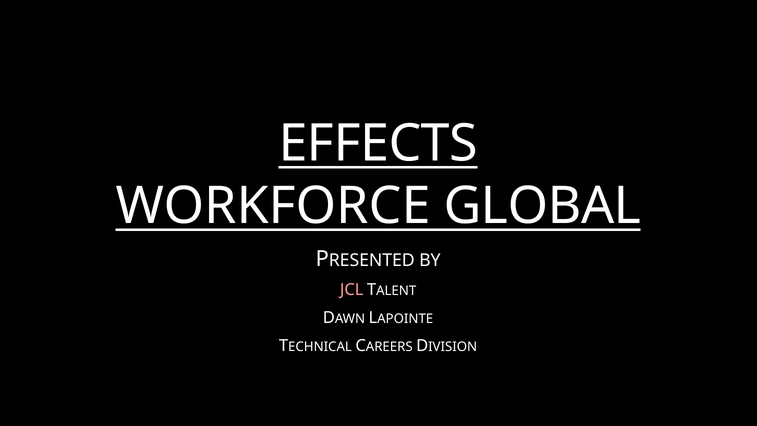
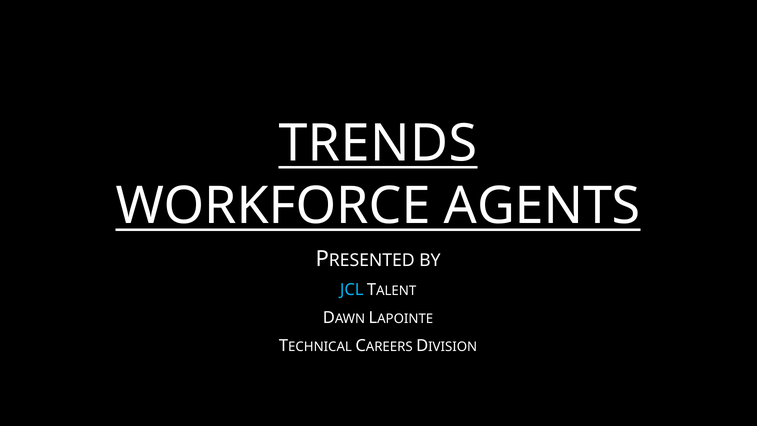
EFFECTS: EFFECTS -> TRENDS (378, 144)
GLOBAL: GLOBAL -> AGENTS (542, 206)
JCL colour: pink -> light blue (352, 290)
